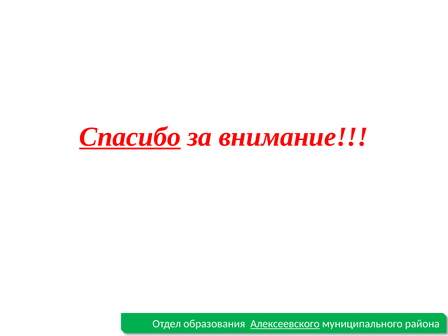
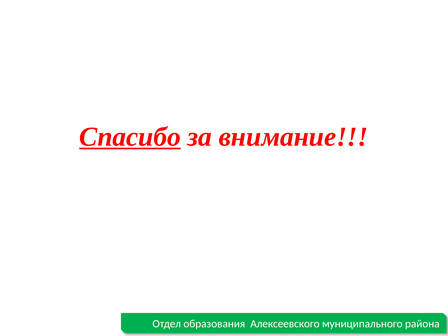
Алексеевского underline: present -> none (285, 324)
